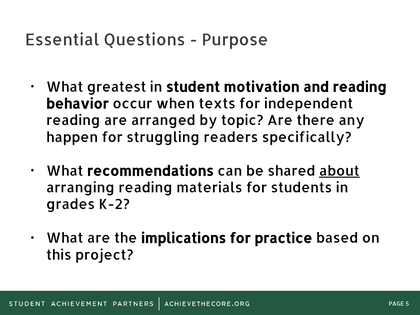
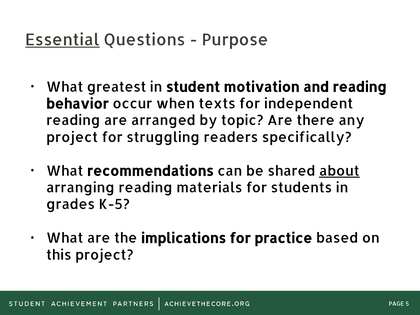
Essential underline: none -> present (62, 40)
happen: happen -> project (72, 137)
K-2: K-2 -> K-5 (114, 205)
